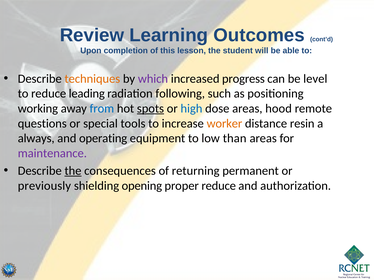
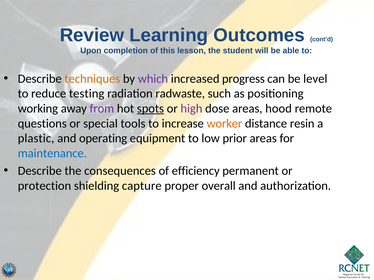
leading: leading -> testing (87, 94)
following: following -> radwaste (180, 94)
from colour: blue -> purple (102, 109)
high colour: blue -> purple (191, 109)
always: always -> plastic (36, 139)
than: than -> prior (235, 139)
maintenance colour: purple -> blue (52, 154)
the underline: present -> none (73, 171)
returning: returning -> efficiency (196, 171)
previously: previously -> protection (44, 186)
opening: opening -> capture (142, 186)
proper reduce: reduce -> overall (219, 186)
